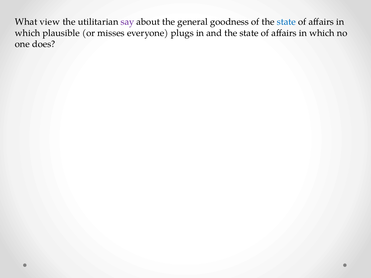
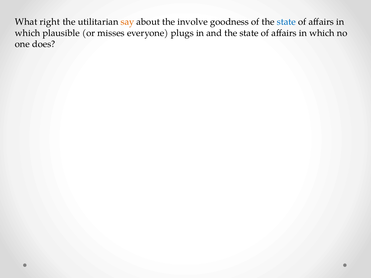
view: view -> right (50, 22)
say colour: purple -> orange (127, 22)
general: general -> involve (193, 22)
